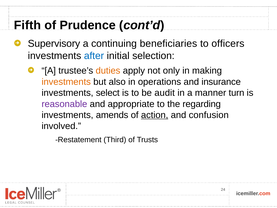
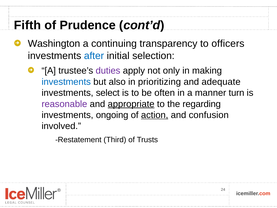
Supervisory: Supervisory -> Washington (54, 44)
beneficiaries: beneficiaries -> transparency (168, 44)
duties colour: orange -> purple (108, 71)
investments colour: orange -> blue (66, 82)
operations: operations -> prioritizing (159, 82)
insurance: insurance -> adequate (221, 82)
audit: audit -> often (165, 93)
appropriate underline: none -> present (131, 104)
amends: amends -> ongoing (112, 115)
